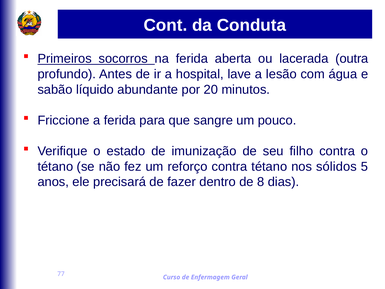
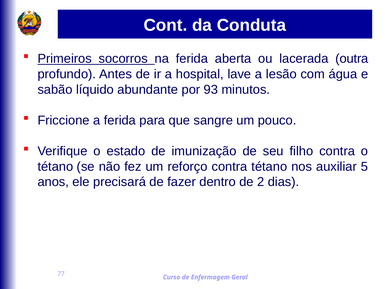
20: 20 -> 93 (211, 89)
sólidos: sólidos -> auxiliar (336, 166)
8: 8 -> 2 (261, 182)
